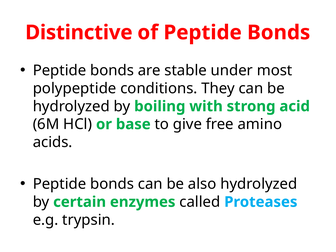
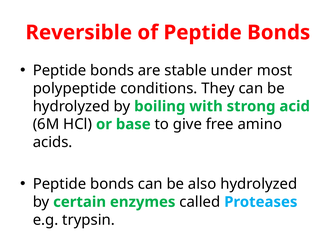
Distinctive: Distinctive -> Reversible (79, 33)
